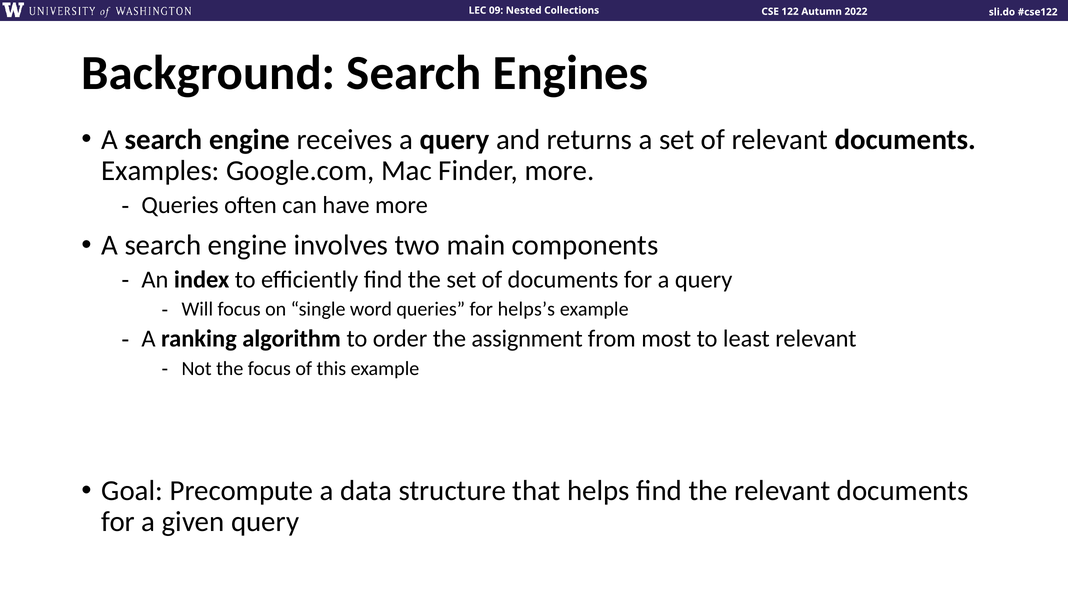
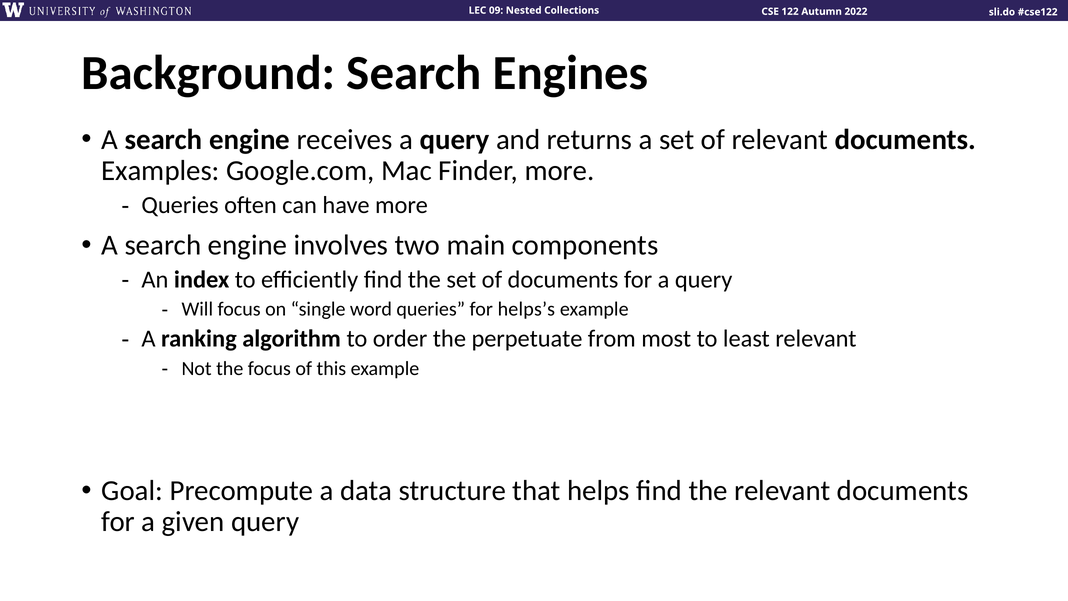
assignment: assignment -> perpetuate (527, 339)
